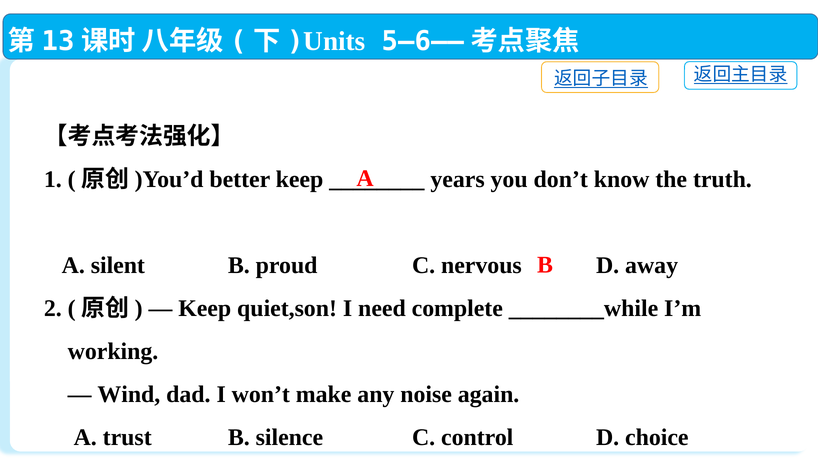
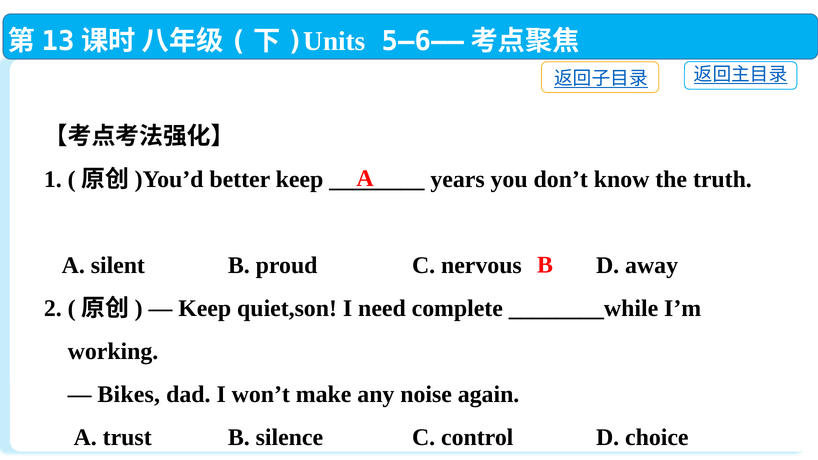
Wind: Wind -> Bikes (129, 394)
